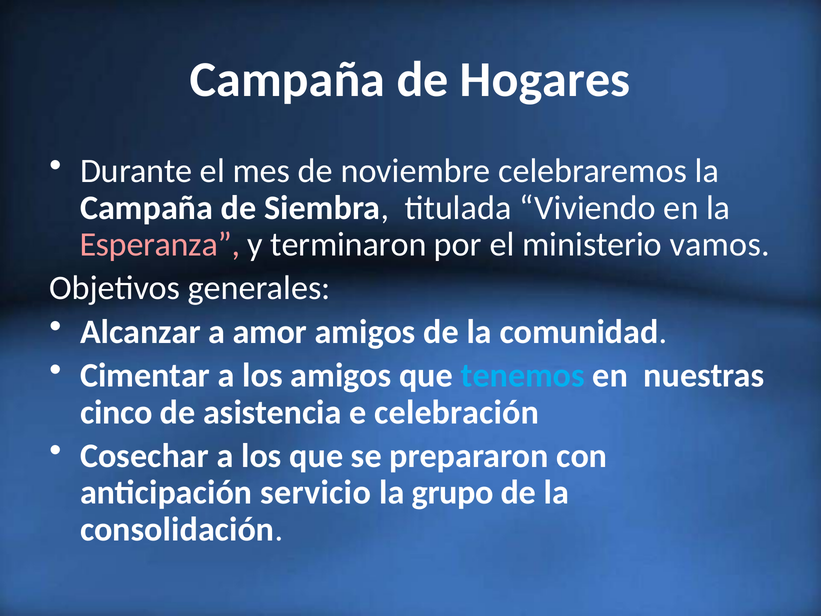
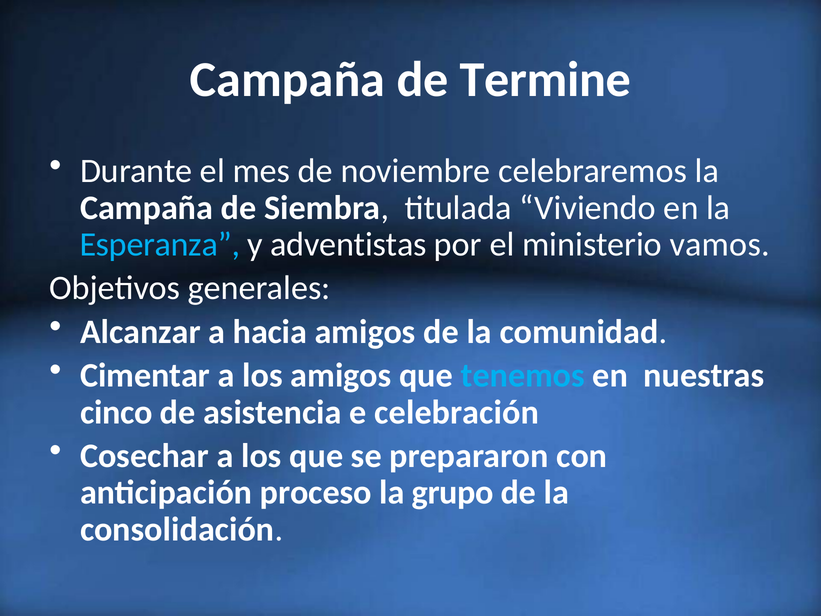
Hogares: Hogares -> Termine (545, 79)
Esperanza colour: pink -> light blue (160, 245)
terminaron: terminaron -> adventistas (348, 245)
amor: amor -> hacia (270, 332)
servicio: servicio -> proceso (316, 492)
